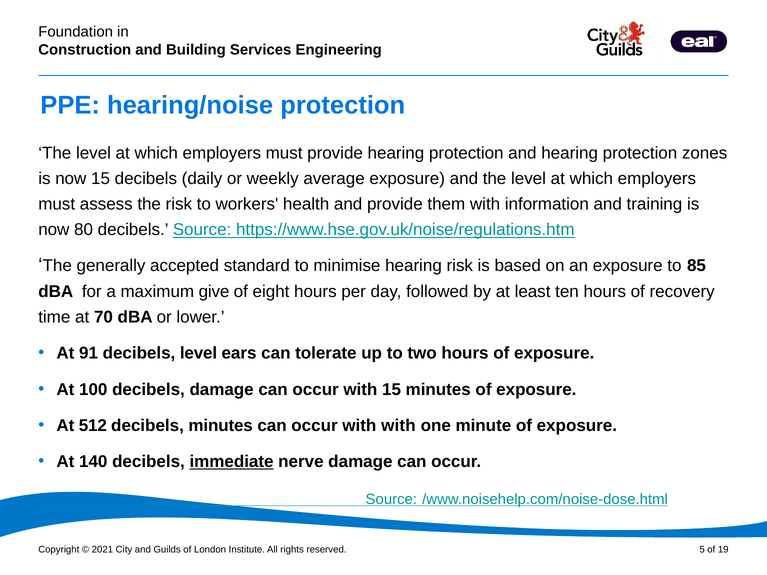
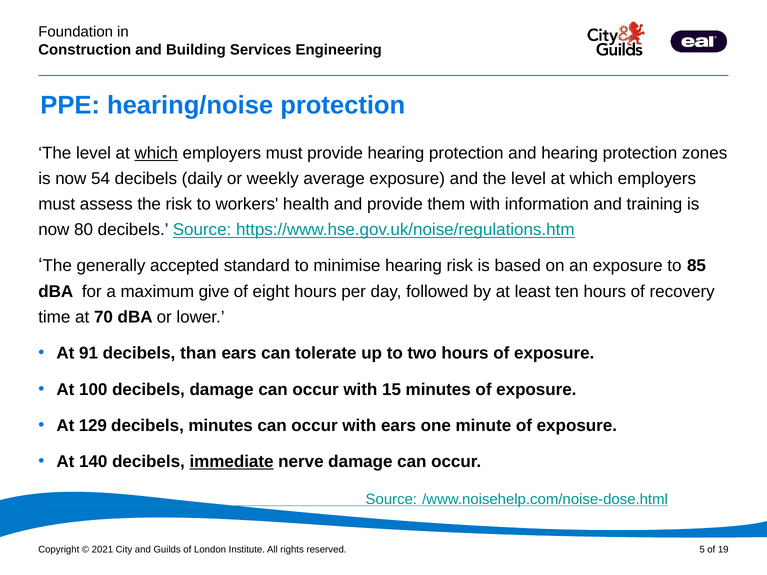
which underline: none -> present (156, 153)
now 15: 15 -> 54 (101, 179)
decibels level: level -> than (198, 353)
512: 512 -> 129 (93, 426)
with with: with -> ears (399, 426)
